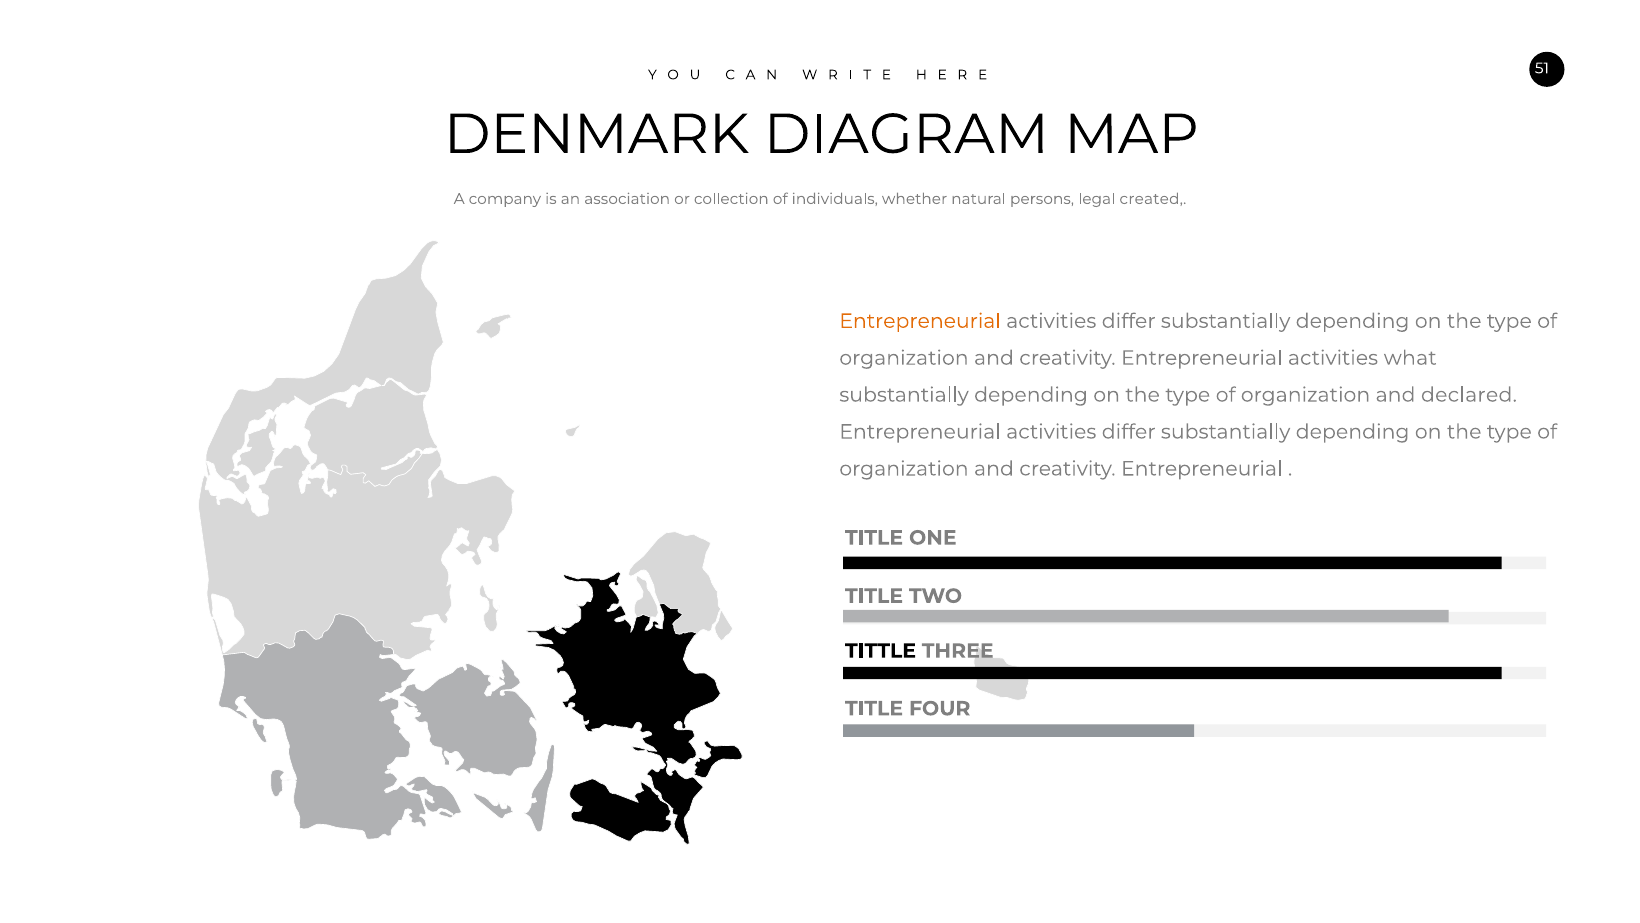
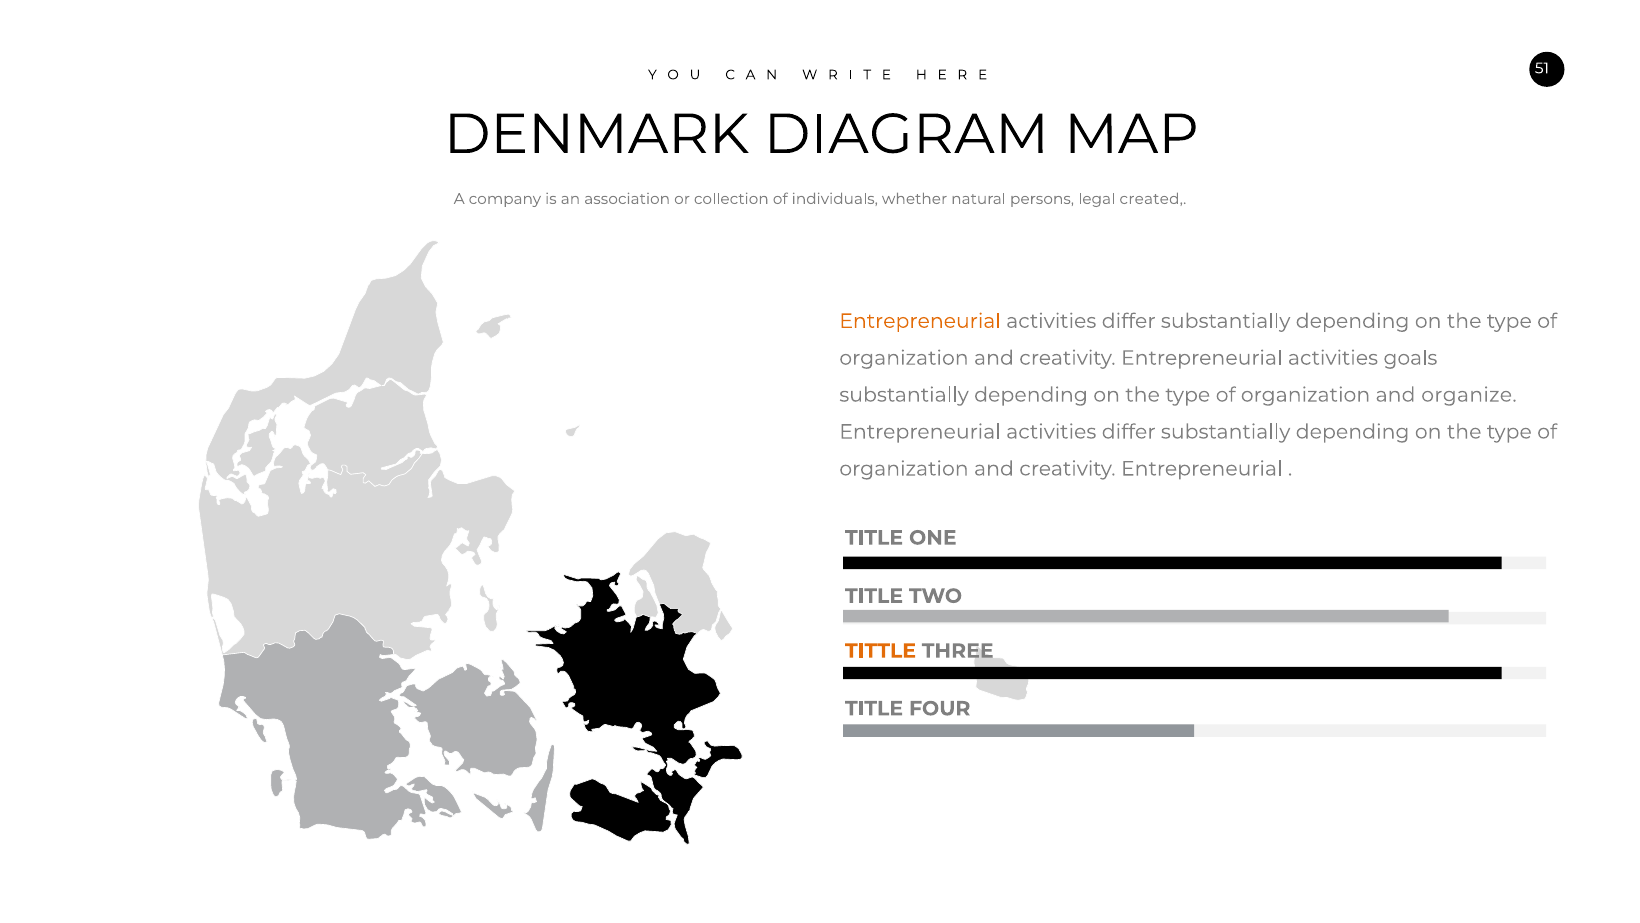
what: what -> goals (1410, 358)
declared: declared -> organize (1469, 395)
TITTLE colour: black -> orange (881, 651)
